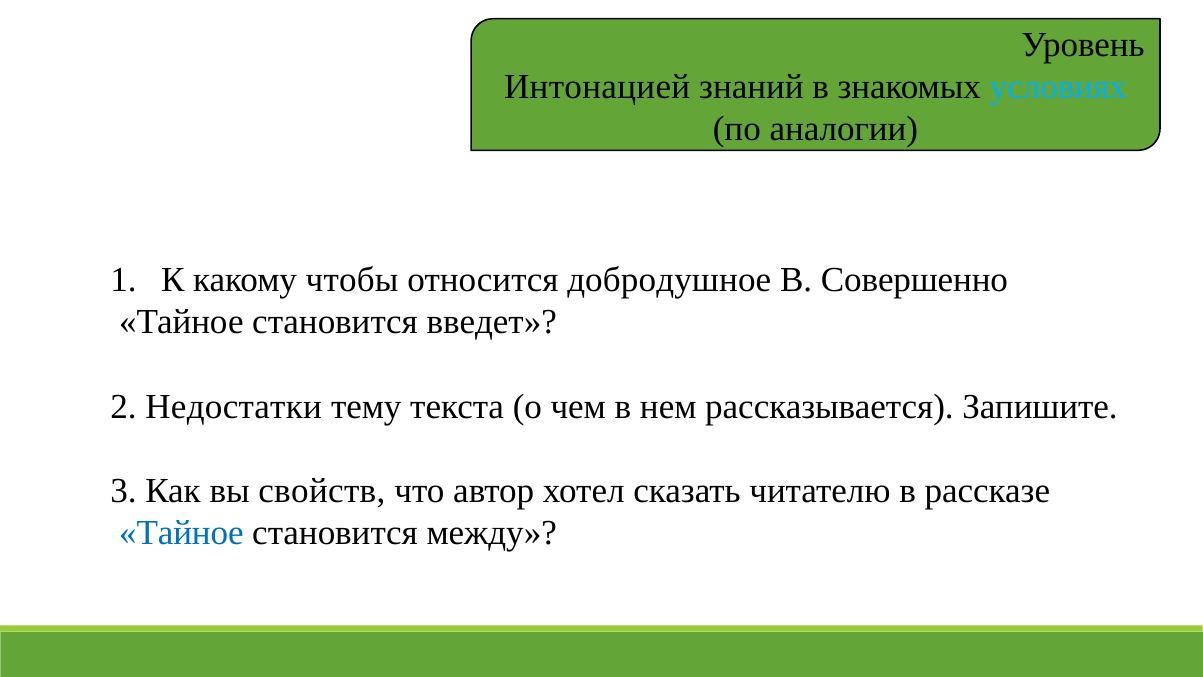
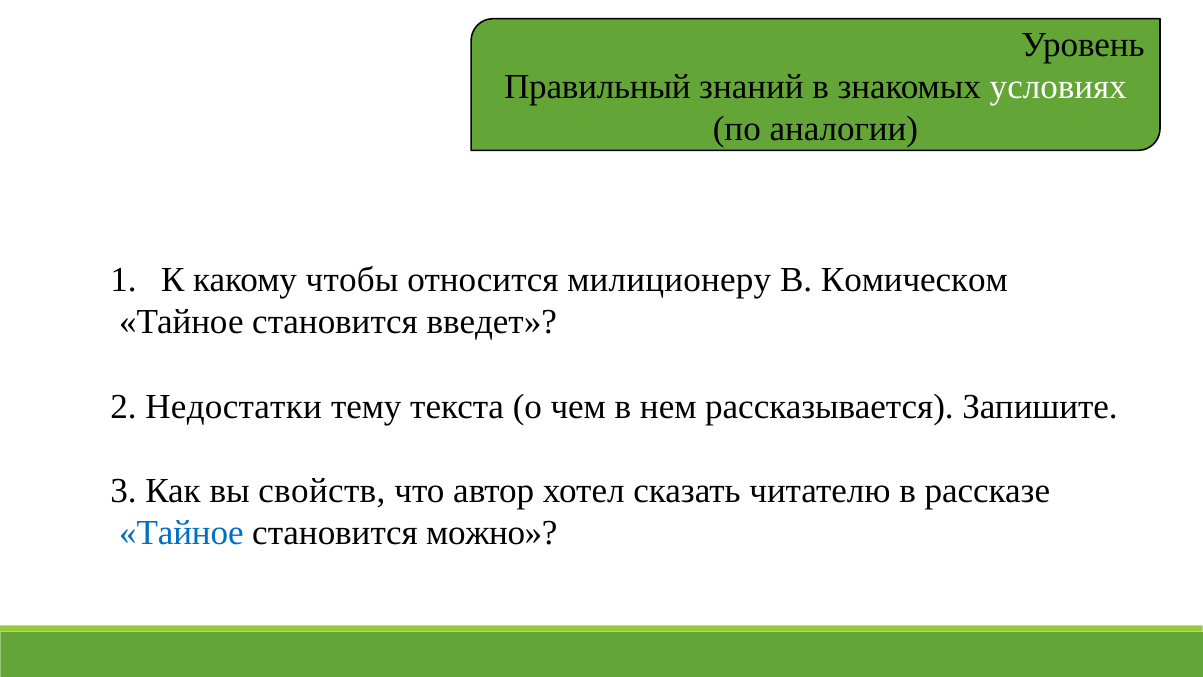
Интонацией: Интонацией -> Правильный (597, 87)
условиях colour: light blue -> white (1058, 87)
добродушное: добродушное -> милиционеру (669, 280)
Совершенно: Совершенно -> Комическом (914, 280)
между: между -> можно (492, 533)
